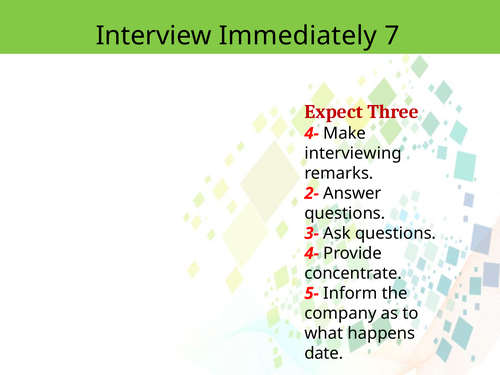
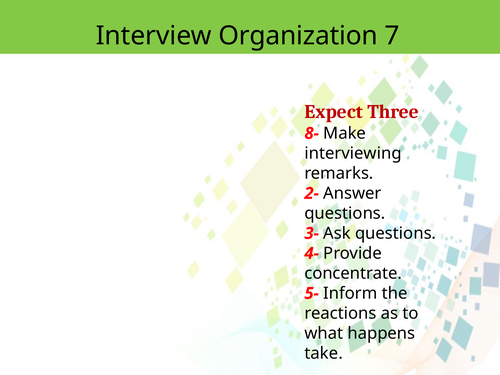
Immediately: Immediately -> Organization (298, 36)
4-: 4- -> 8- (312, 133)
company: company -> reactions (340, 313)
date: date -> take (324, 353)
